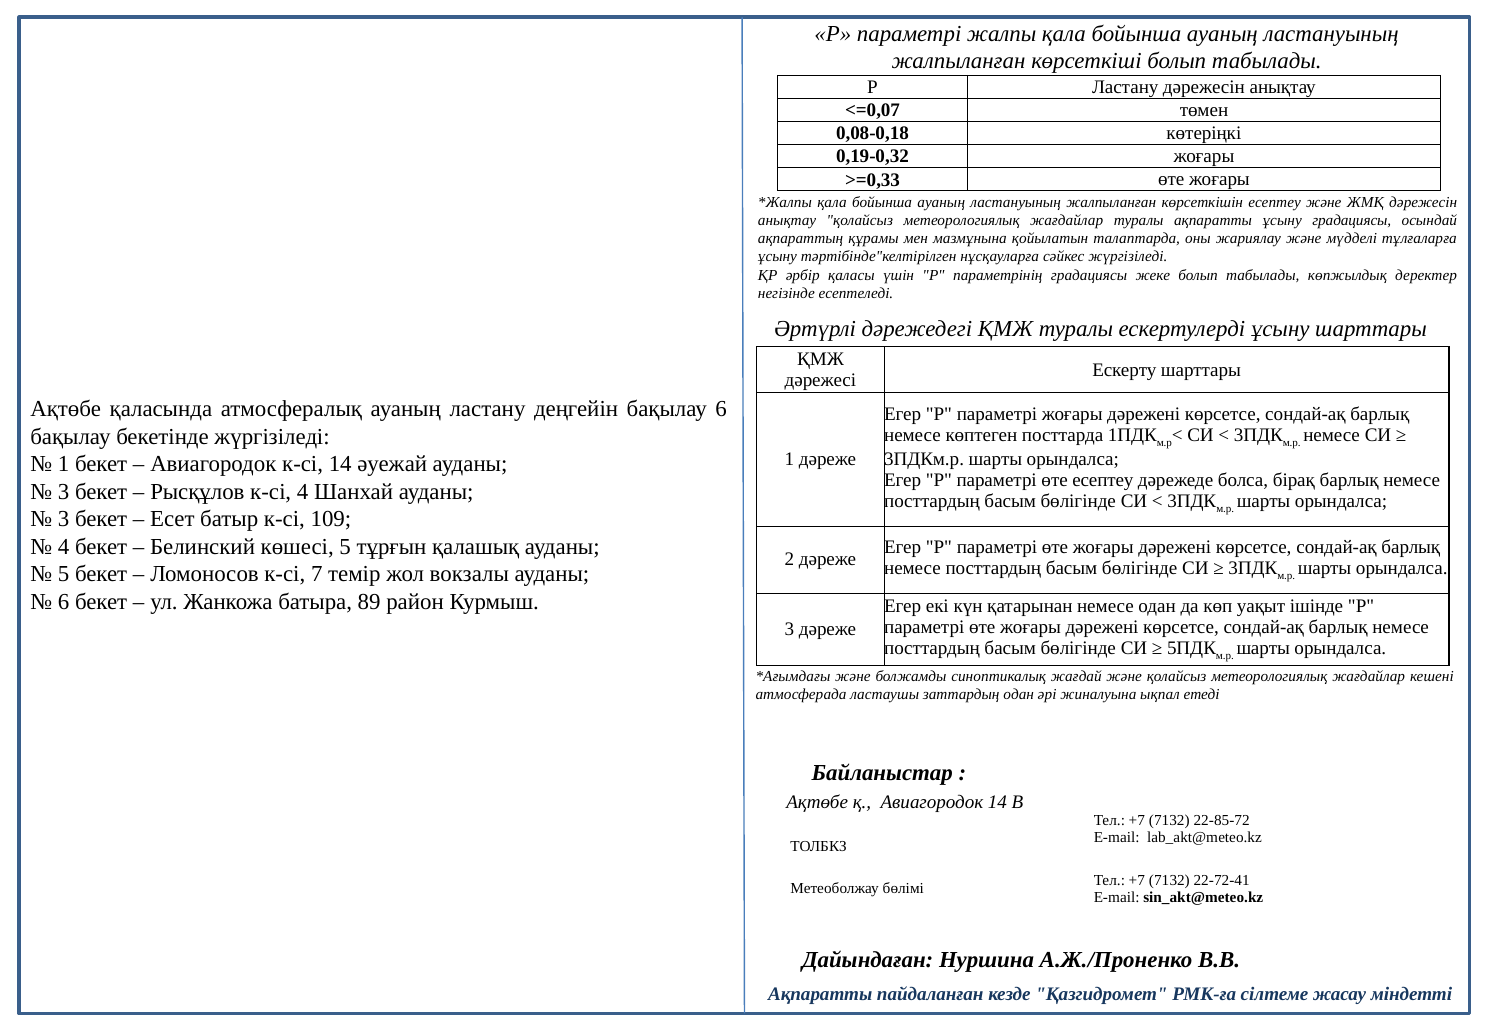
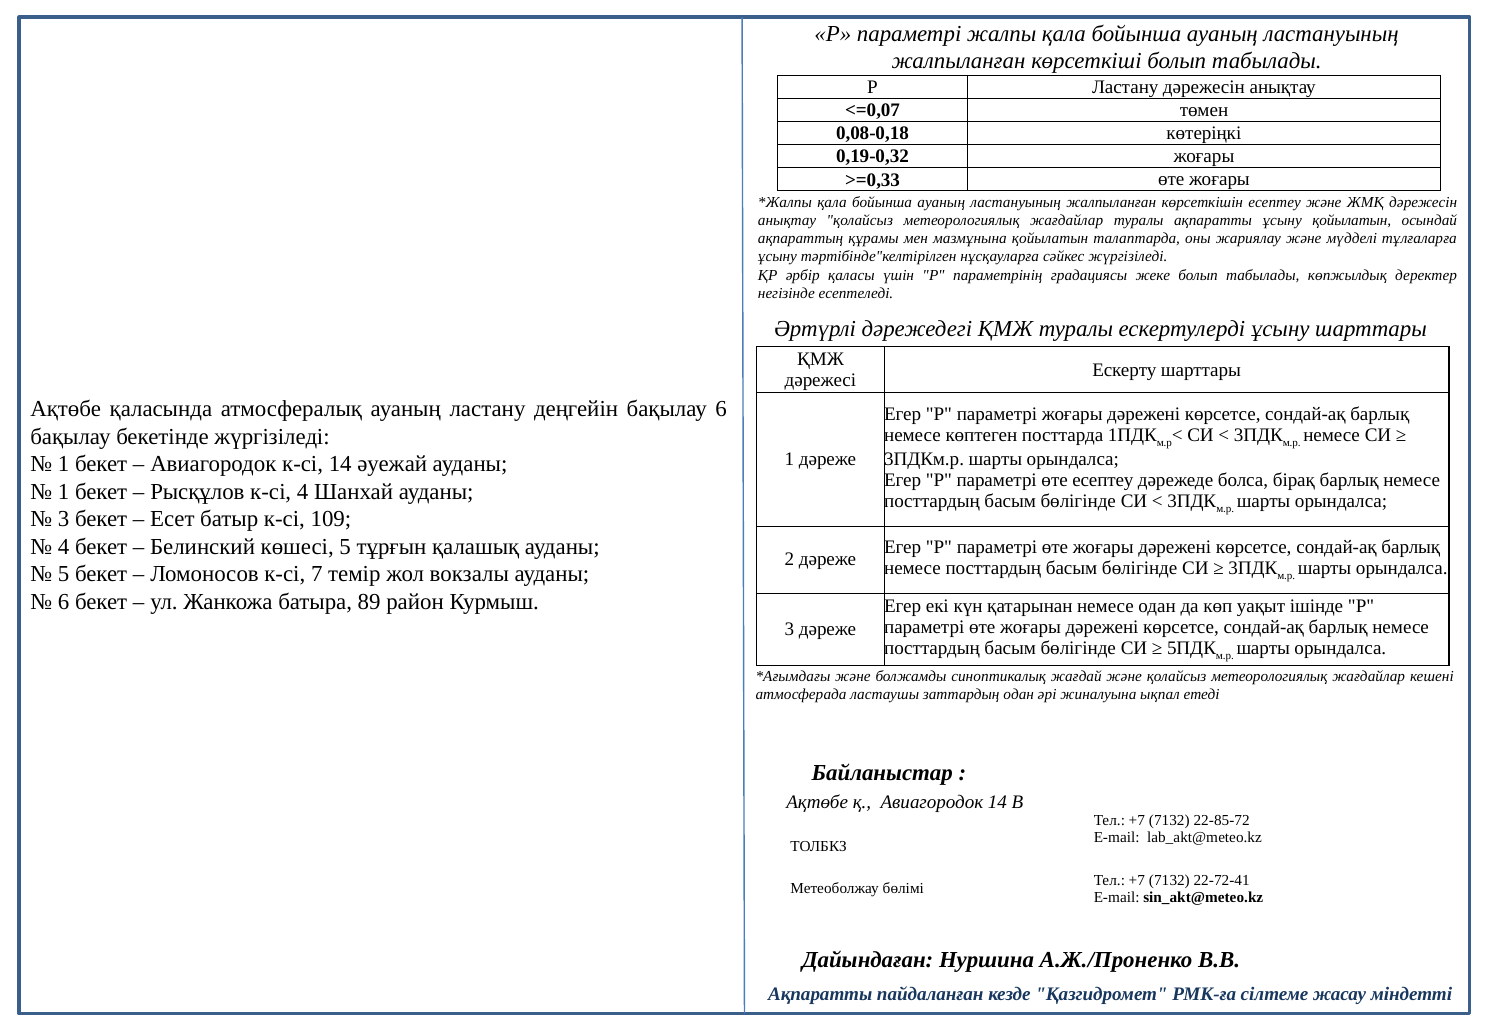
ұсыну градациясы: градациясы -> қойылатын (1352, 220)
3: 3 -> 1 (64, 492)
